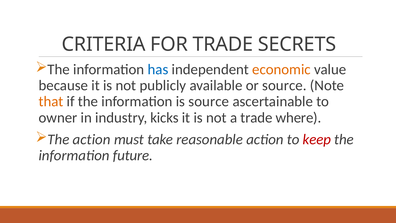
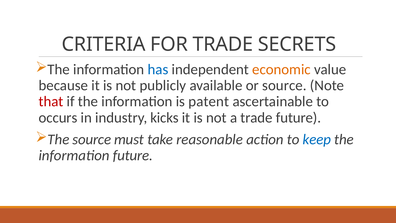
that colour: orange -> red (51, 101)
is source: source -> patent (209, 101)
owner: owner -> occurs (58, 117)
trade where: where -> future (298, 117)
The action: action -> source (92, 139)
keep colour: red -> blue (317, 139)
